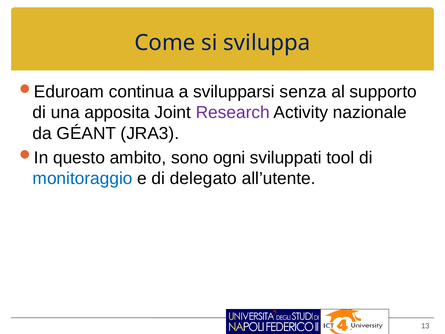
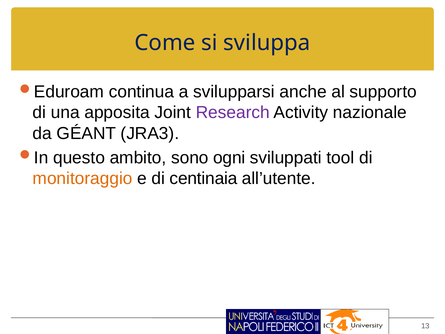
senza: senza -> anche (303, 92)
monitoraggio colour: blue -> orange (83, 178)
delegato: delegato -> centinaia (204, 178)
